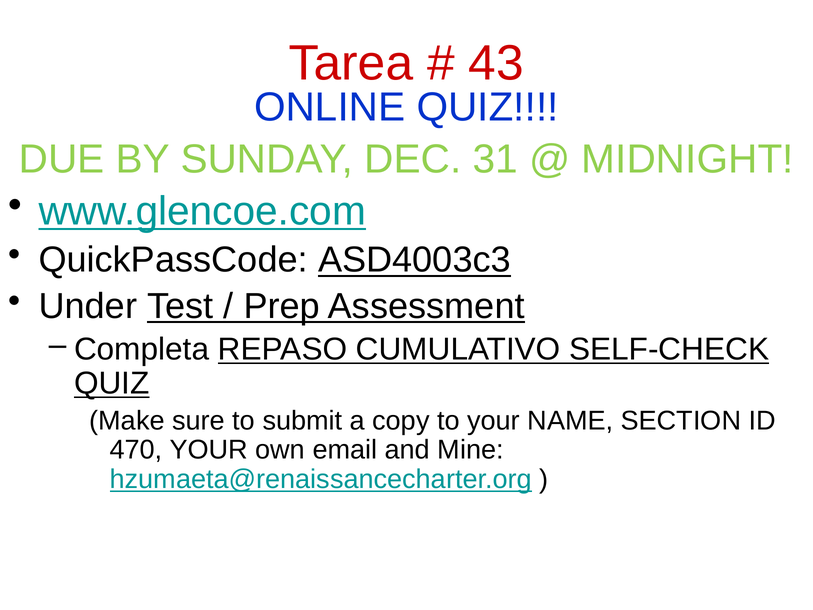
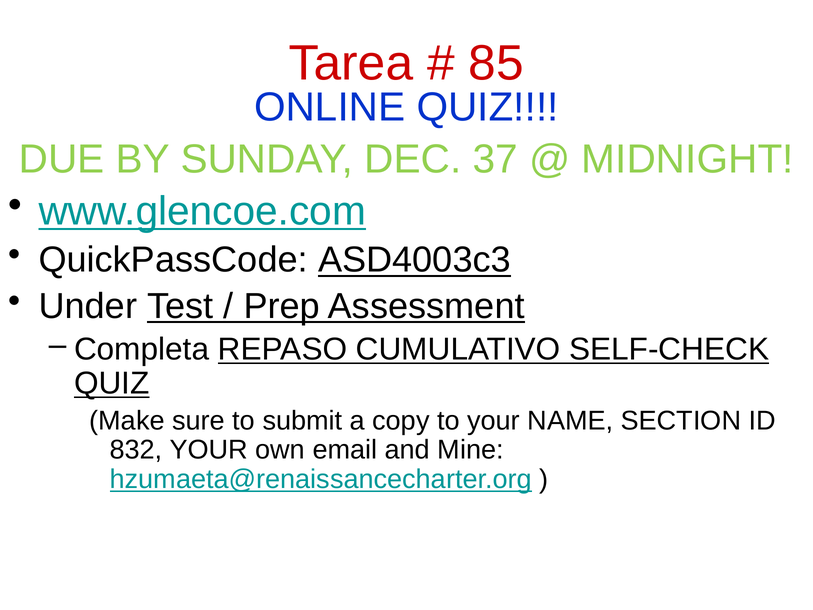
43: 43 -> 85 (496, 63)
31: 31 -> 37 (495, 159)
470: 470 -> 832 (136, 450)
